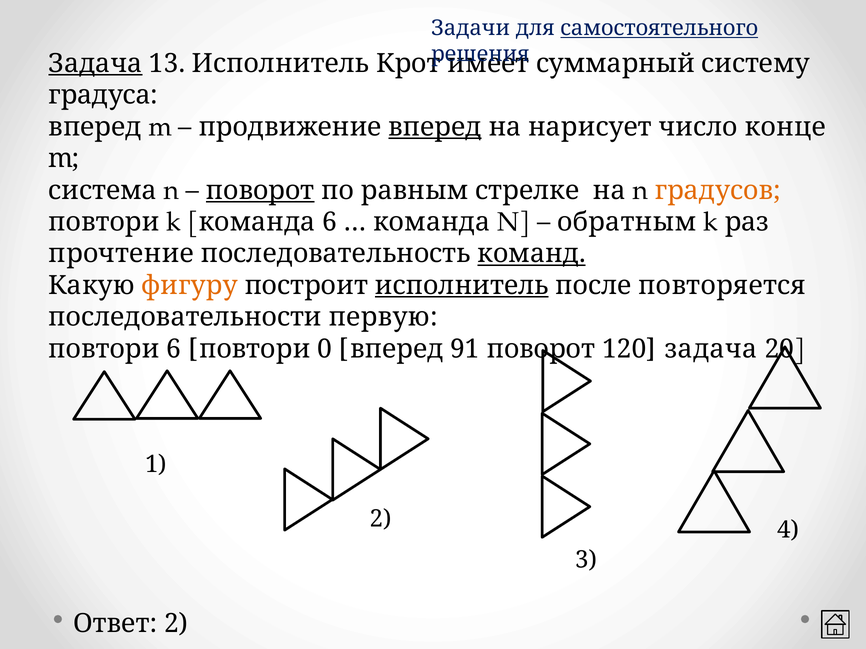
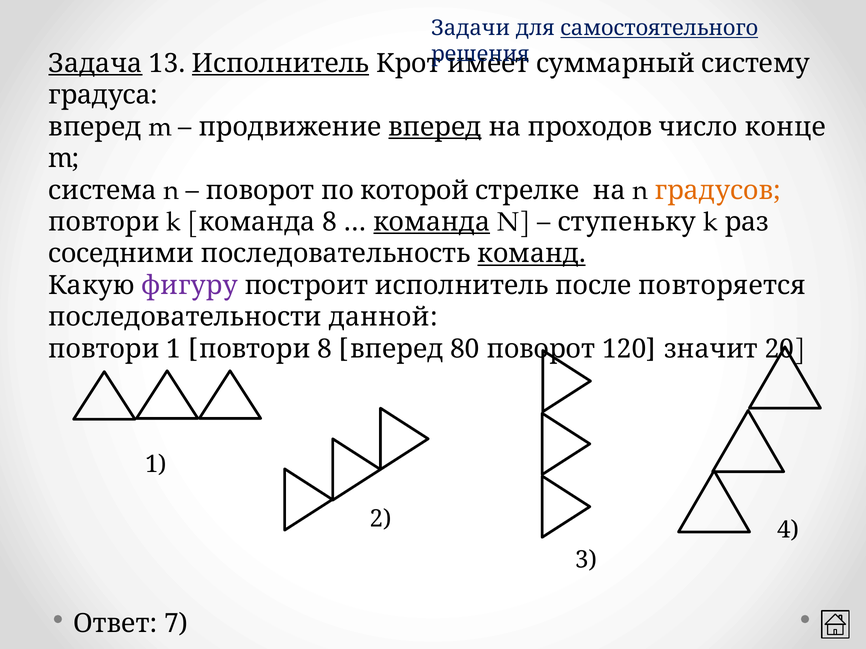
Исполнитель underline: none -> present (281, 63)
нарисует: нарисует -> проходов (590, 127)
поворот underline: present -> none (260, 190)
равным: равным -> которой (415, 190)
команда 6: 6 -> 8 (330, 222)
команда underline: none -> present (432, 222)
обратным: обратным -> ступеньку (627, 222)
прочтение: прочтение -> соседними (121, 254)
фигуру colour: orange -> purple (190, 286)
исполнитель underline: present -> none (462, 286)
первую: первую -> данной (383, 317)
повтори 6: 6 -> 1 (174, 349)
повтори 0: 0 -> 8 (325, 349)
91: 91 -> 80 (465, 349)
120 задача: задача -> значит (711, 349)
Ответ 2: 2 -> 7 (176, 624)
